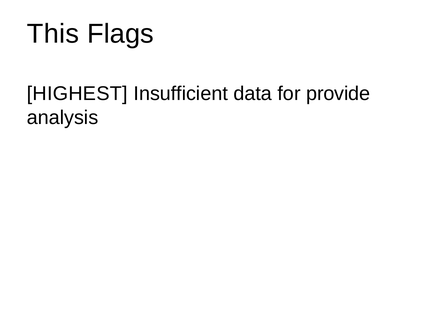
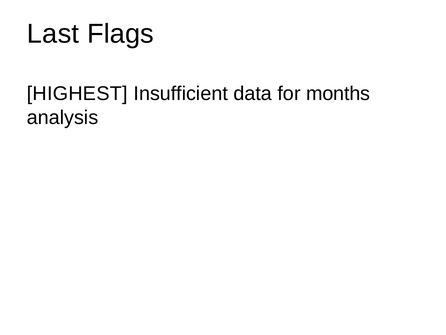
This: This -> Last (53, 34)
provide: provide -> months (338, 94)
